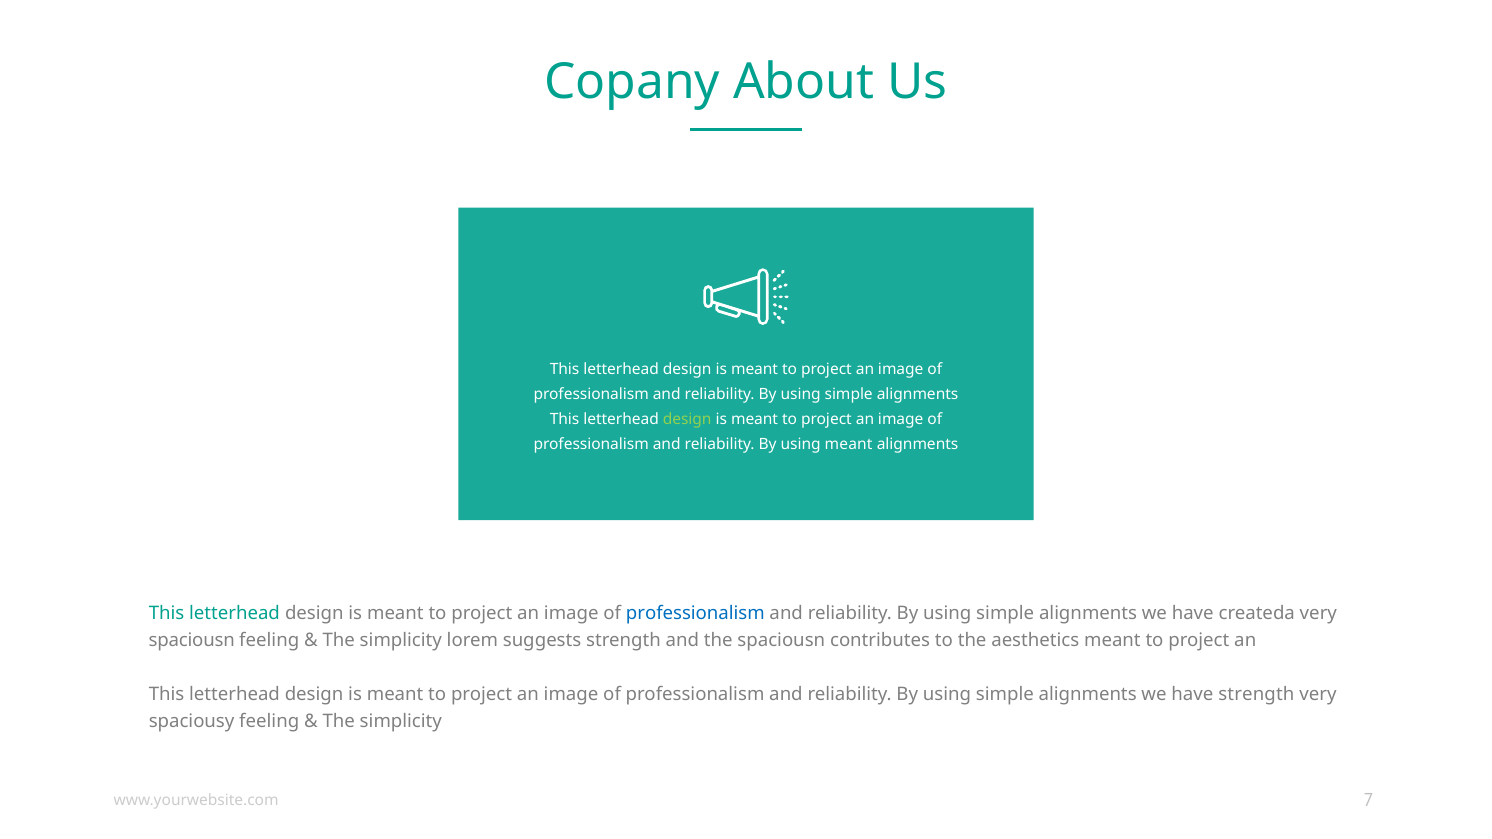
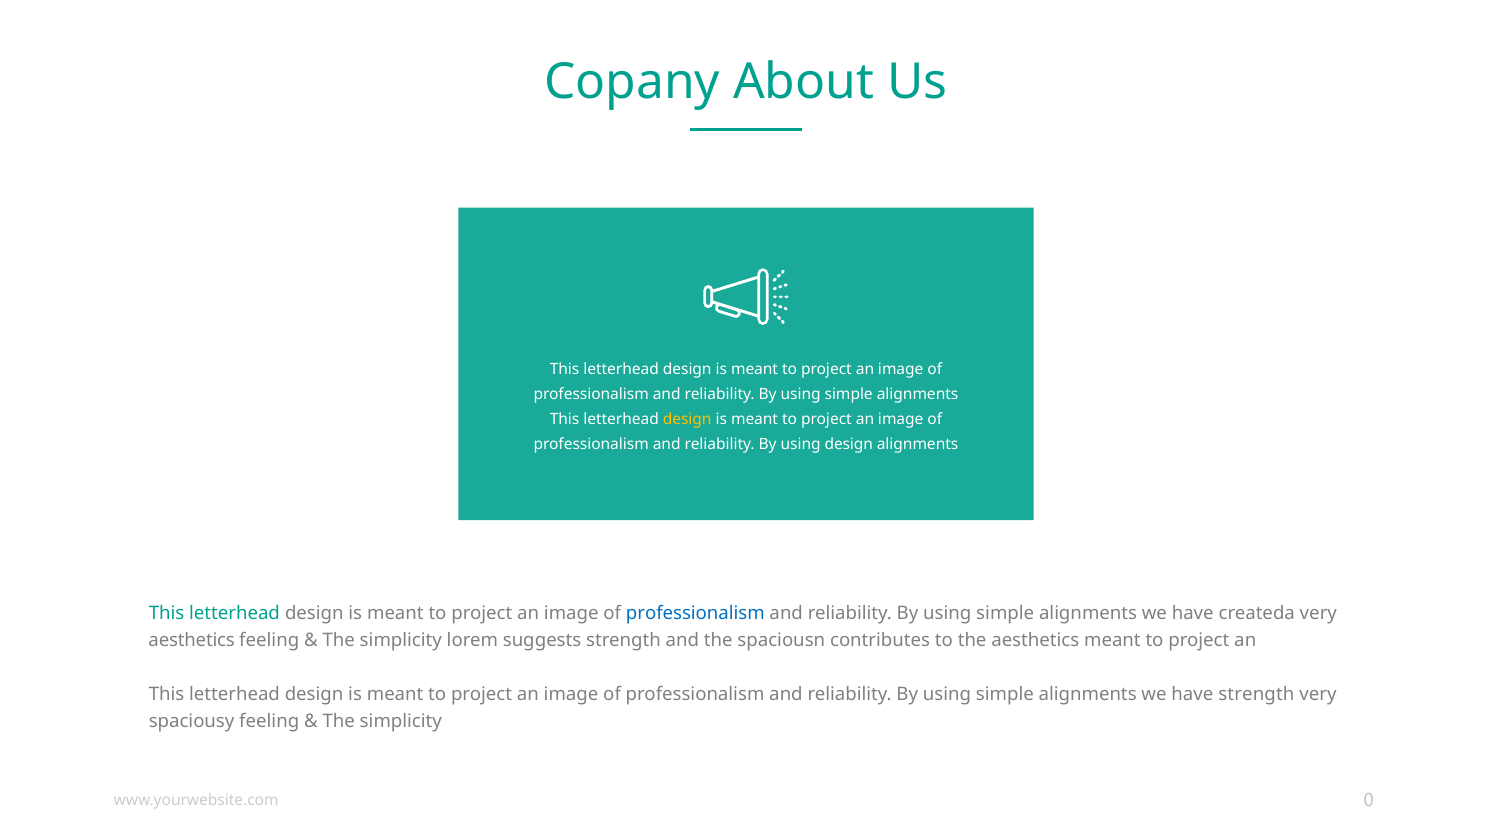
design colour: light green -> yellow (687, 419)
using meant: meant -> design (849, 444)
spaciousn: spaciousn -> aesthetics (192, 641)
7: 7 -> 0 (1369, 801)
